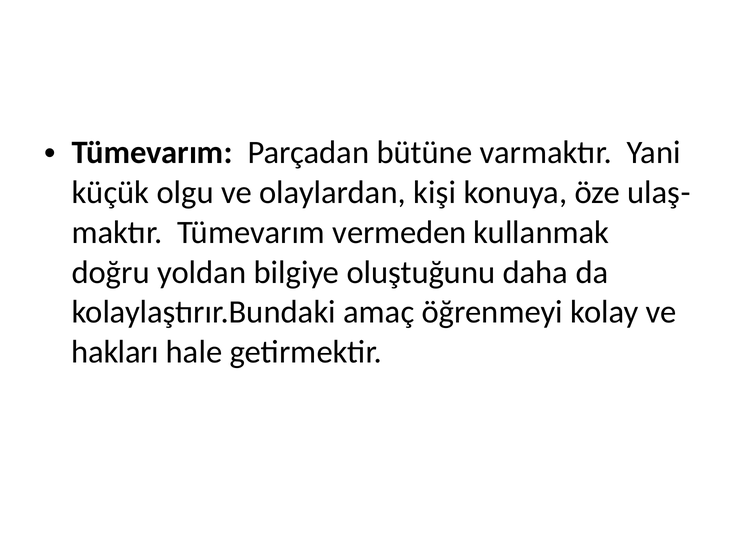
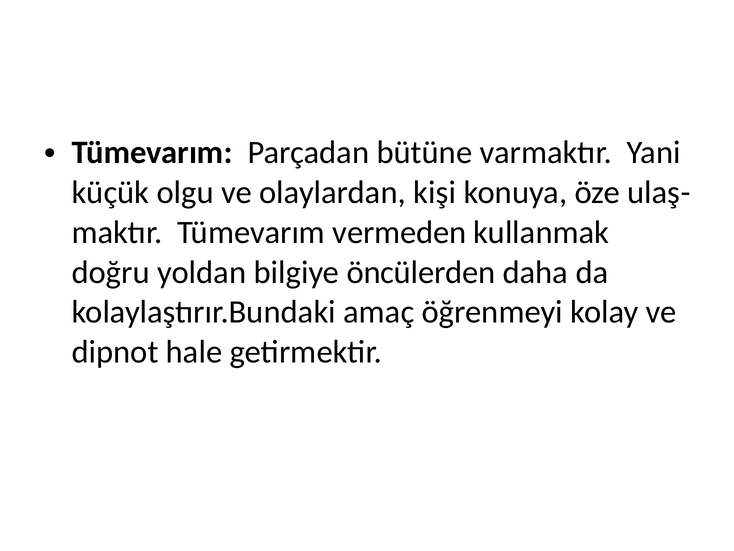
oluştuğunu: oluştuğunu -> öncülerden (421, 272)
hakları: hakları -> dipnot (115, 352)
